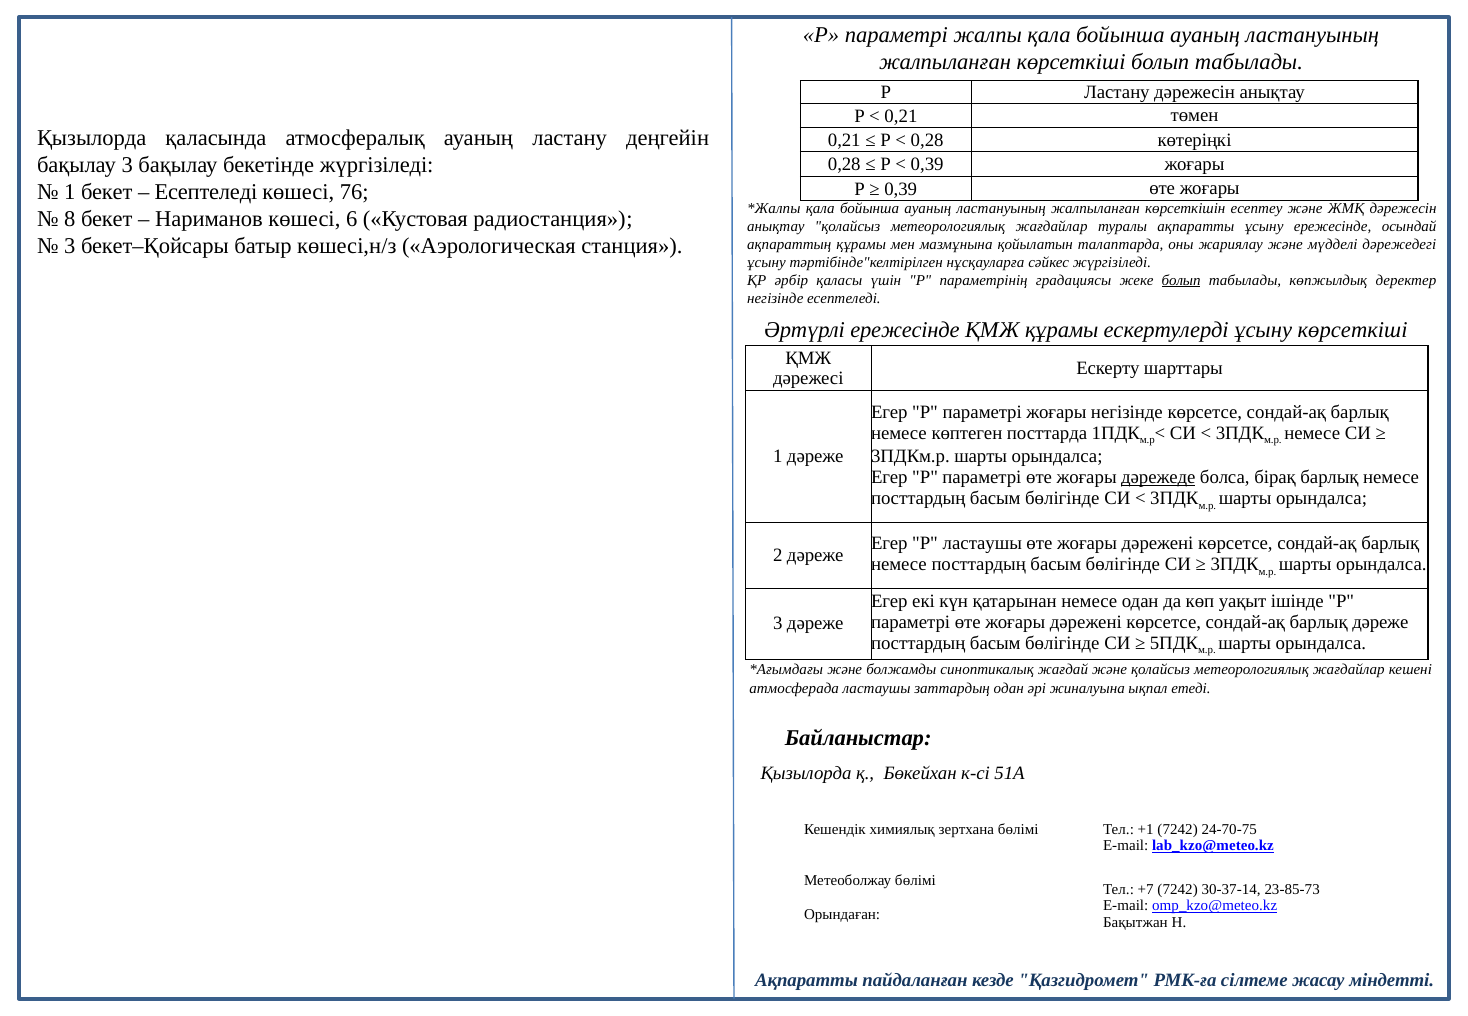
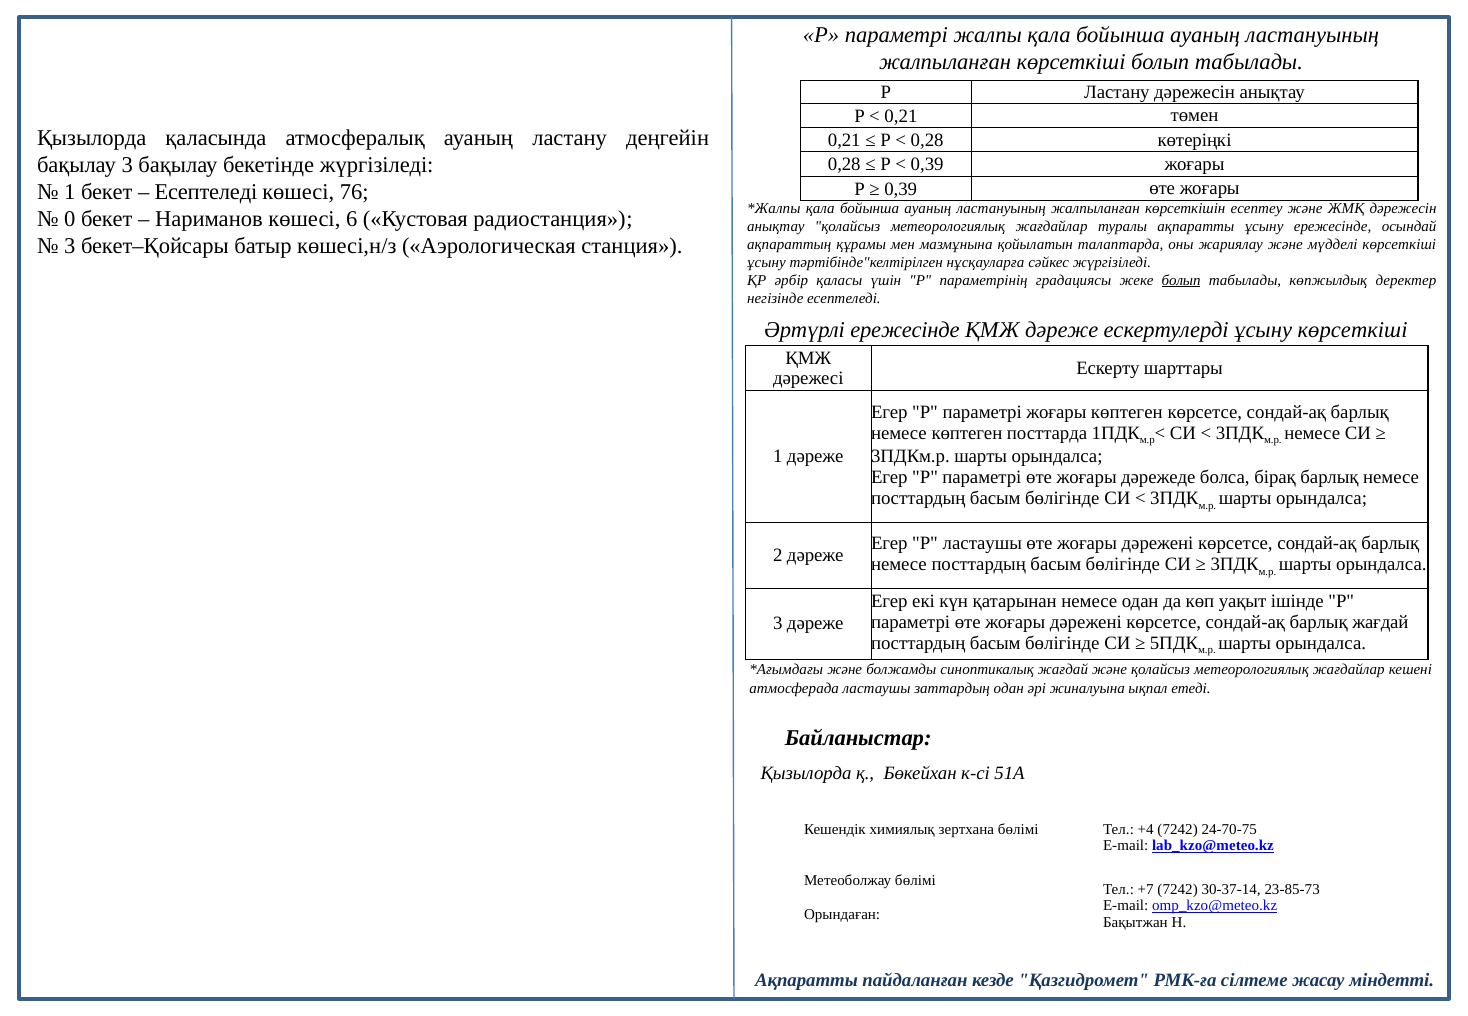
8: 8 -> 0 (70, 219)
мүдделі дәрежедегі: дәрежедегі -> көрсеткіші (1399, 244)
ҚМЖ құрамы: құрамы -> дәреже (1062, 330)
жоғары негізінде: негізінде -> көптеген (1127, 412)
дәрежеде underline: present -> none (1158, 477)
барлық дәреже: дәреже -> жағдай (1380, 622)
+1: +1 -> +4 (1146, 829)
